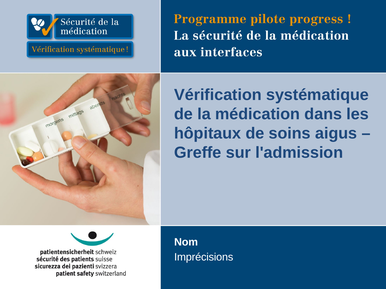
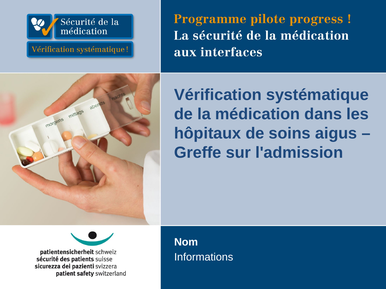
Imprécisions: Imprécisions -> Informations (204, 257)
